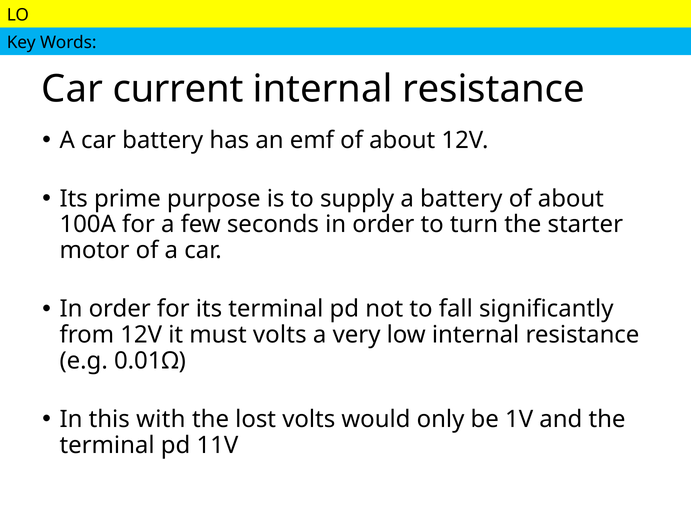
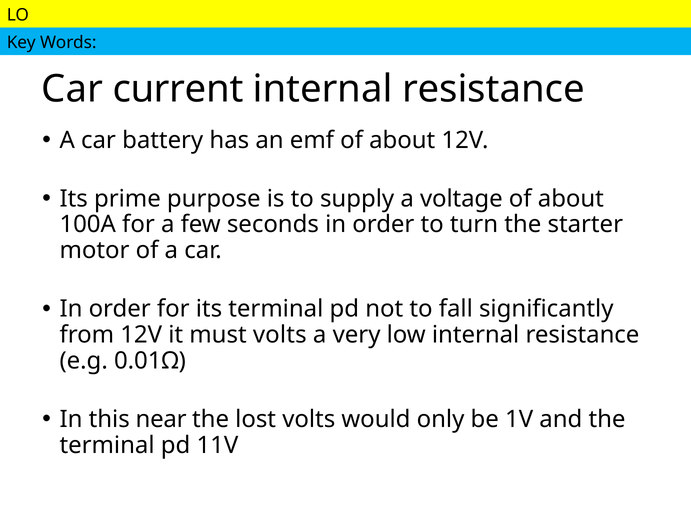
a battery: battery -> voltage (461, 199)
with: with -> near (161, 419)
